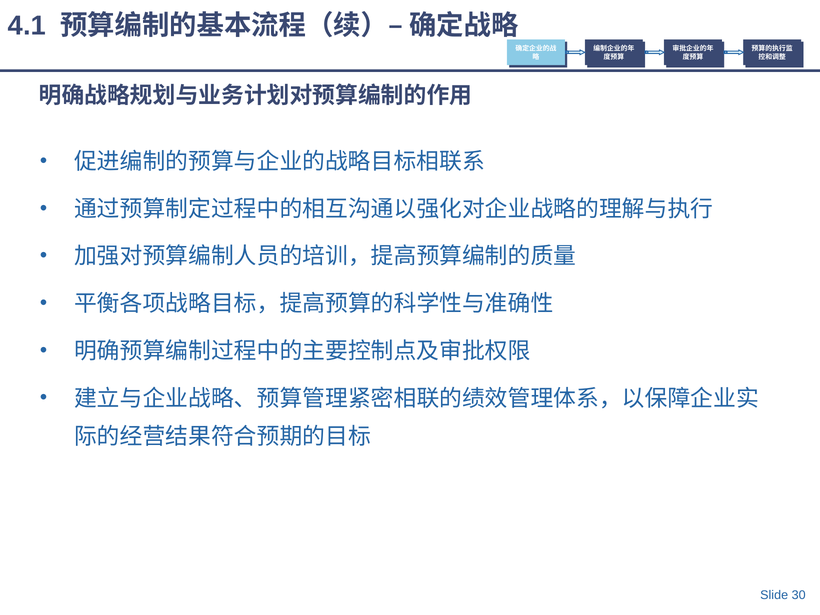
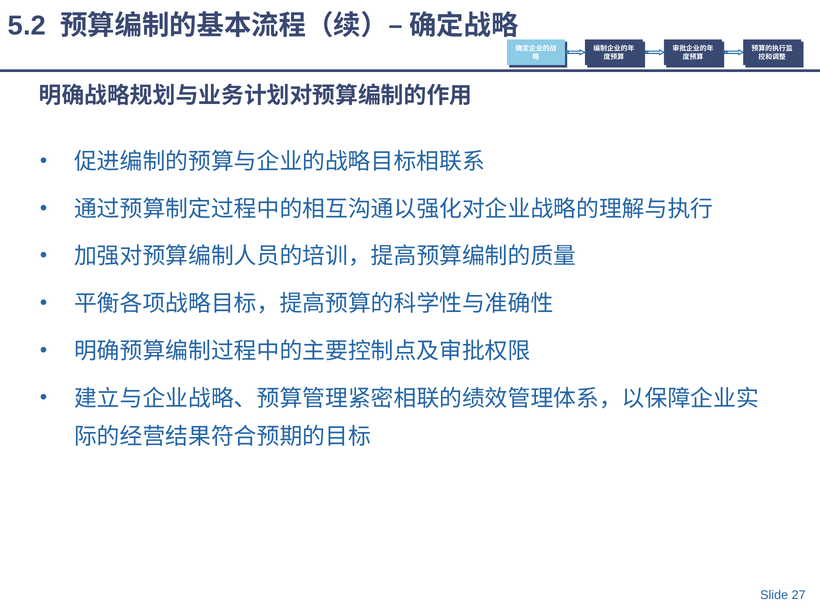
4.1: 4.1 -> 5.2 (27, 26)
30: 30 -> 27 (799, 595)
